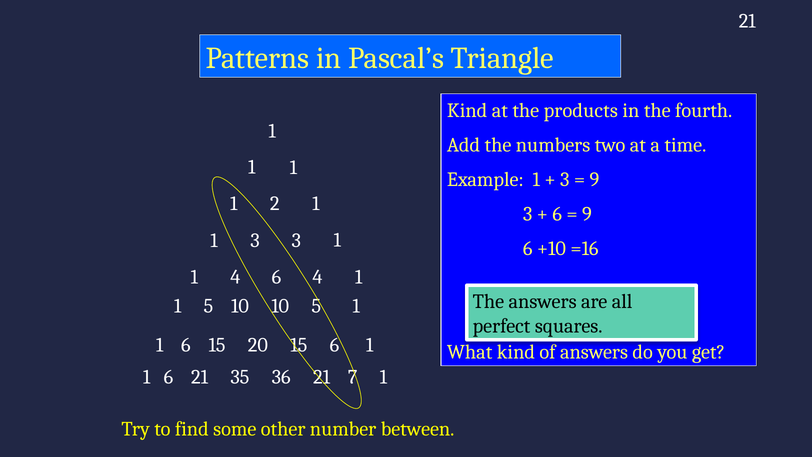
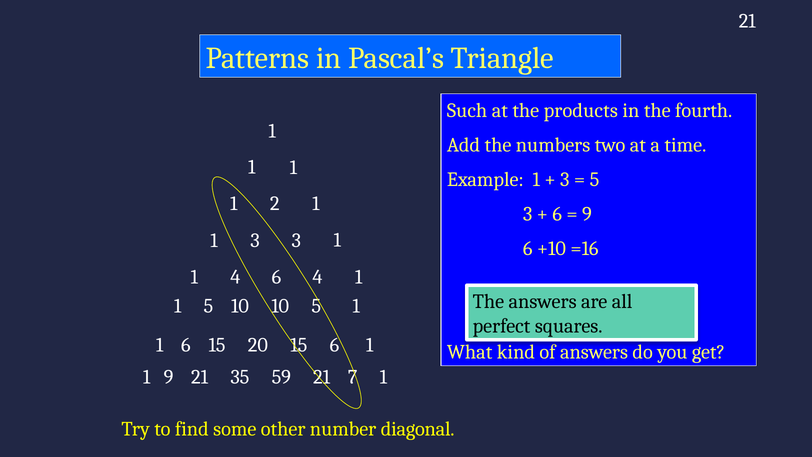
Kind: Kind -> Such (467, 110)
9: 9 -> 5 (594, 179)
6: 6 -> 9 (169, 377)
36: 36 -> 59 (281, 377)
between: between -> diagonal (418, 429)
